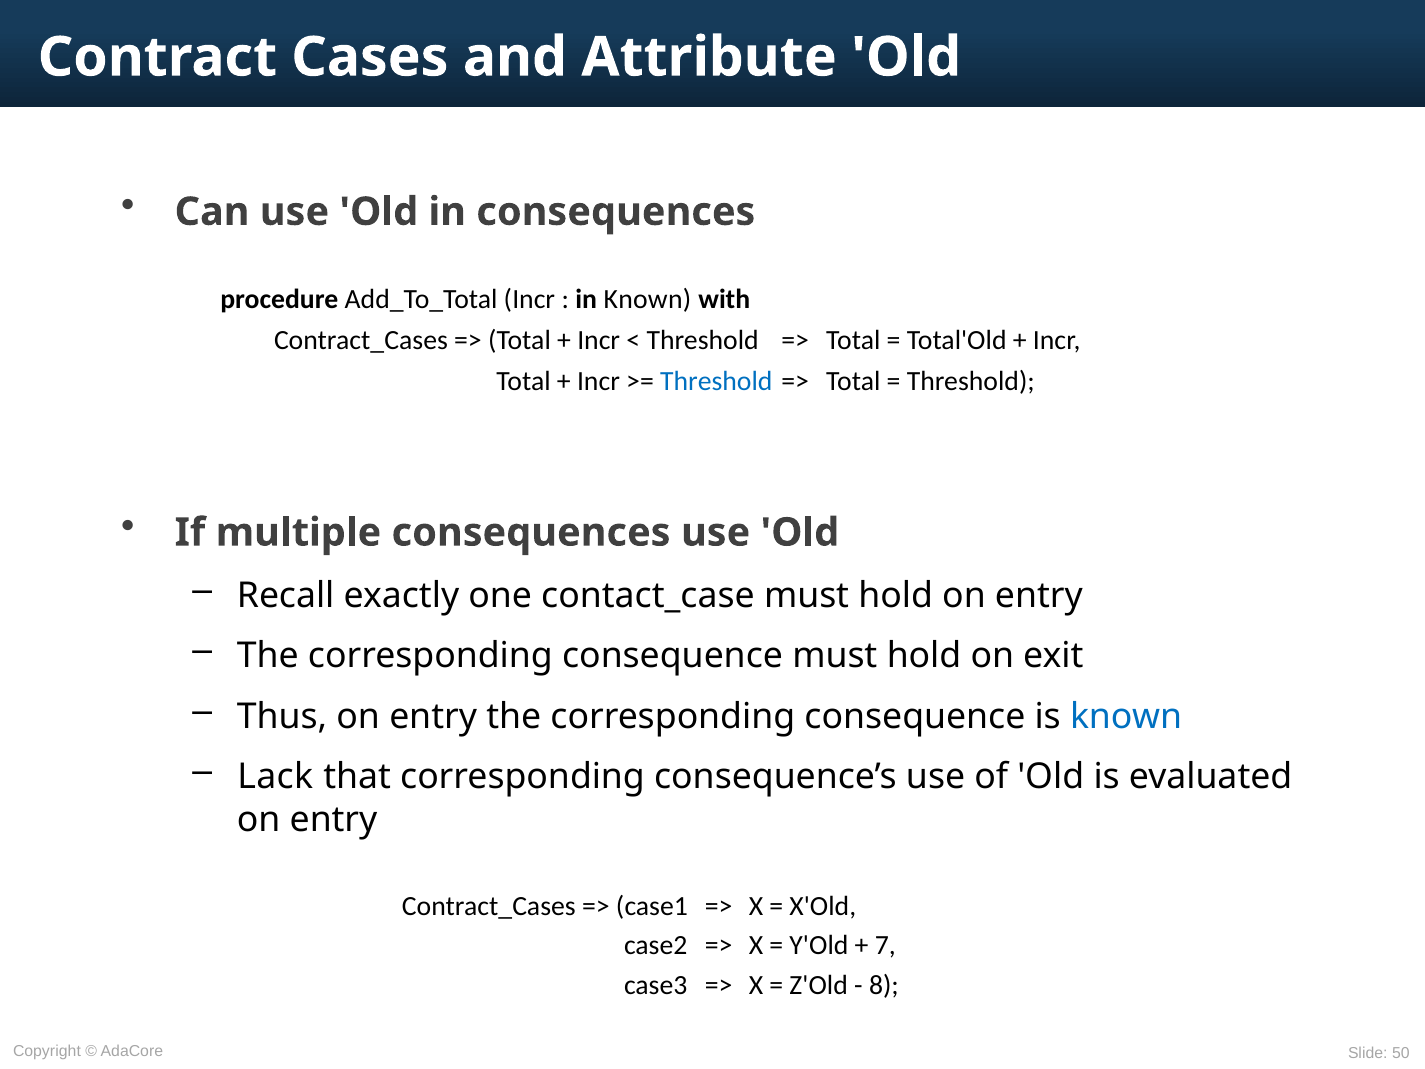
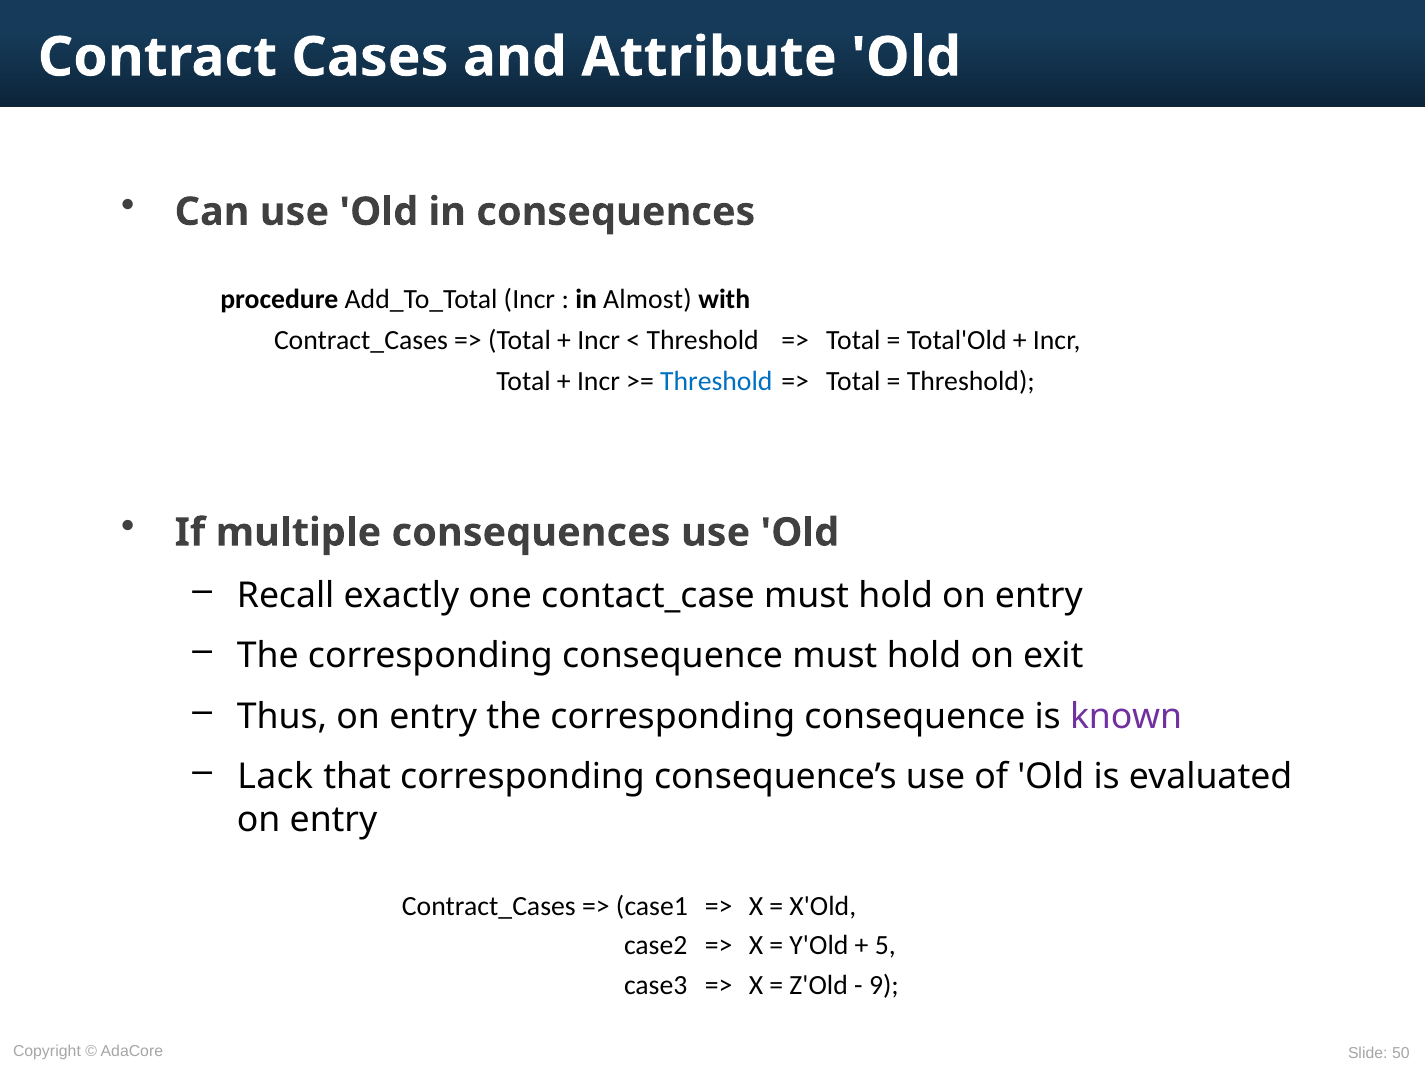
in Known: Known -> Almost (647, 299)
known colour: blue -> purple (1126, 716)
7: 7 -> 5 (885, 946)
8: 8 -> 9 (884, 985)
